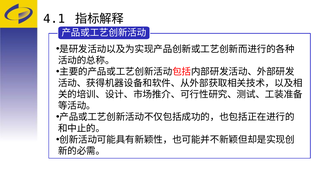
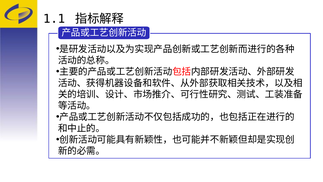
4.1: 4.1 -> 1.1 (54, 19)
